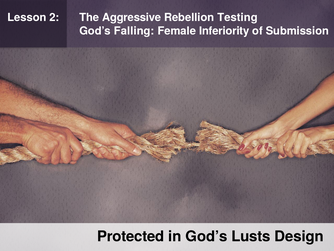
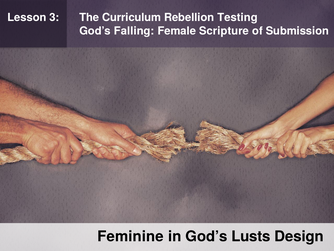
2: 2 -> 3 (54, 17)
Aggressive: Aggressive -> Curriculum (132, 17)
Inferiority: Inferiority -> Scripture (224, 31)
Protected: Protected -> Feminine (131, 236)
